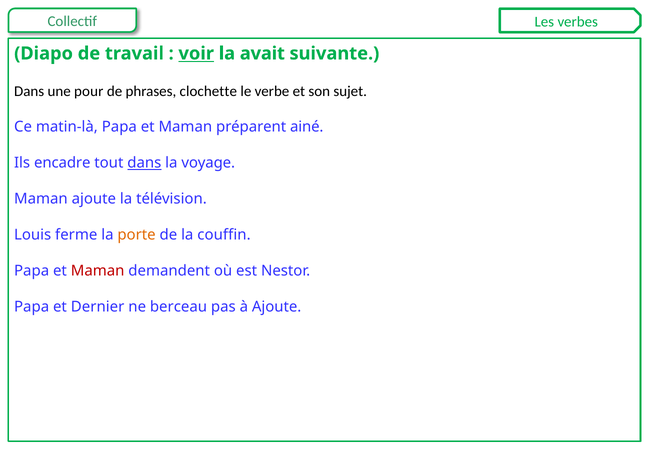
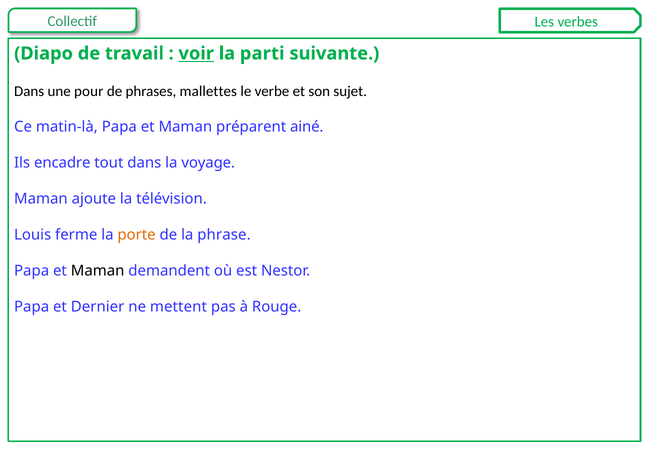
avait: avait -> parti (262, 54)
clochette: clochette -> mallettes (208, 91)
dans underline: present -> none (144, 163)
couffin: couffin -> phrase (224, 235)
Maman colour: red -> black (98, 271)
berceau: berceau -> mettent (178, 307)
à Ajoute: Ajoute -> Rouge (277, 307)
